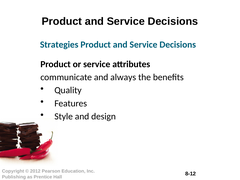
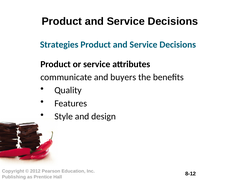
always: always -> buyers (123, 77)
